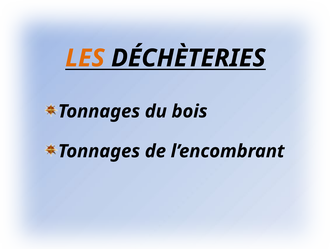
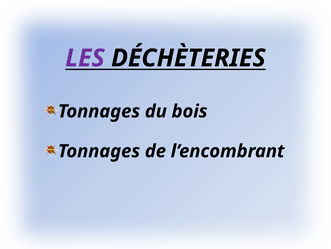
LES colour: orange -> purple (85, 58)
